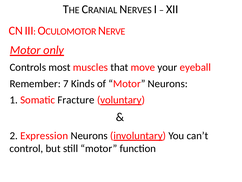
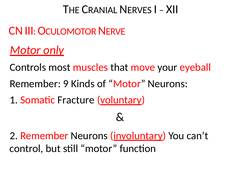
7: 7 -> 9 (66, 83)
2 Expression: Expression -> Remember (44, 135)
